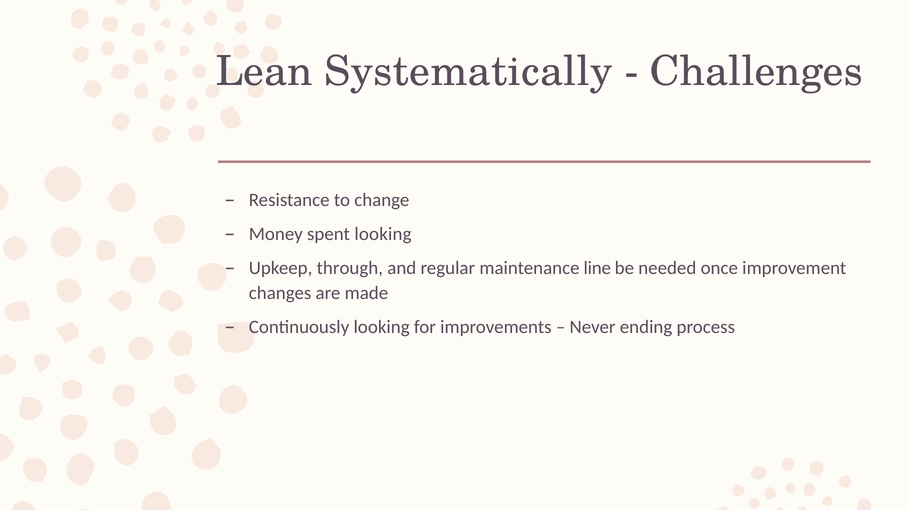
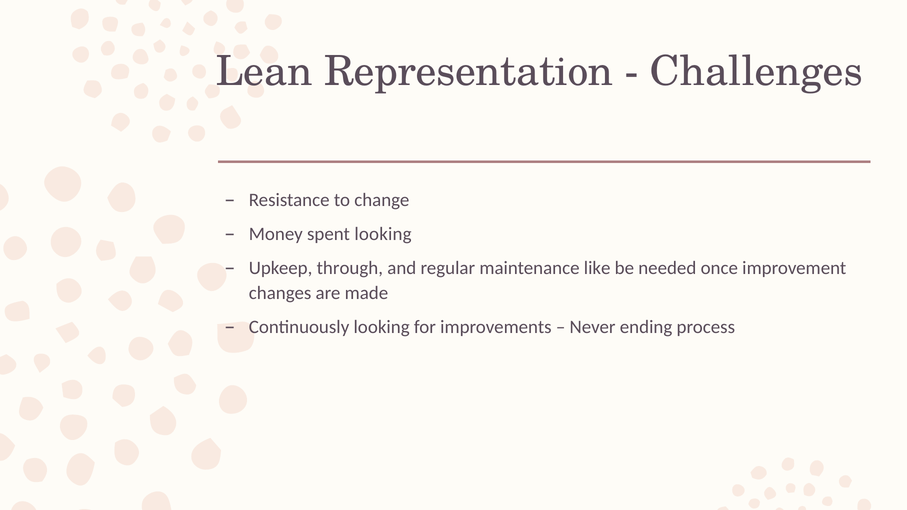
Systematically: Systematically -> Representation (469, 71)
line: line -> like (597, 268)
